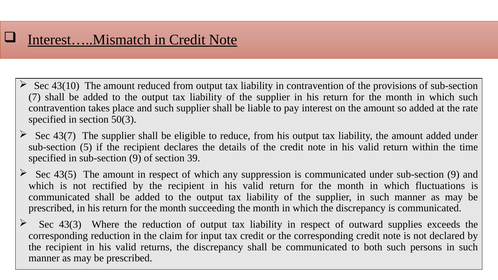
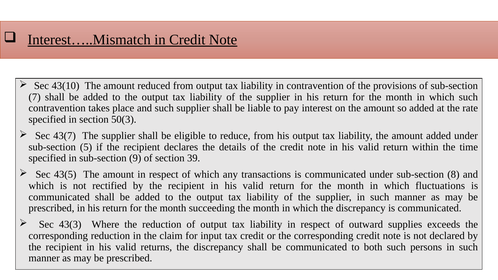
suppression: suppression -> transactions (266, 175)
under sub-section 9: 9 -> 8 (453, 175)
